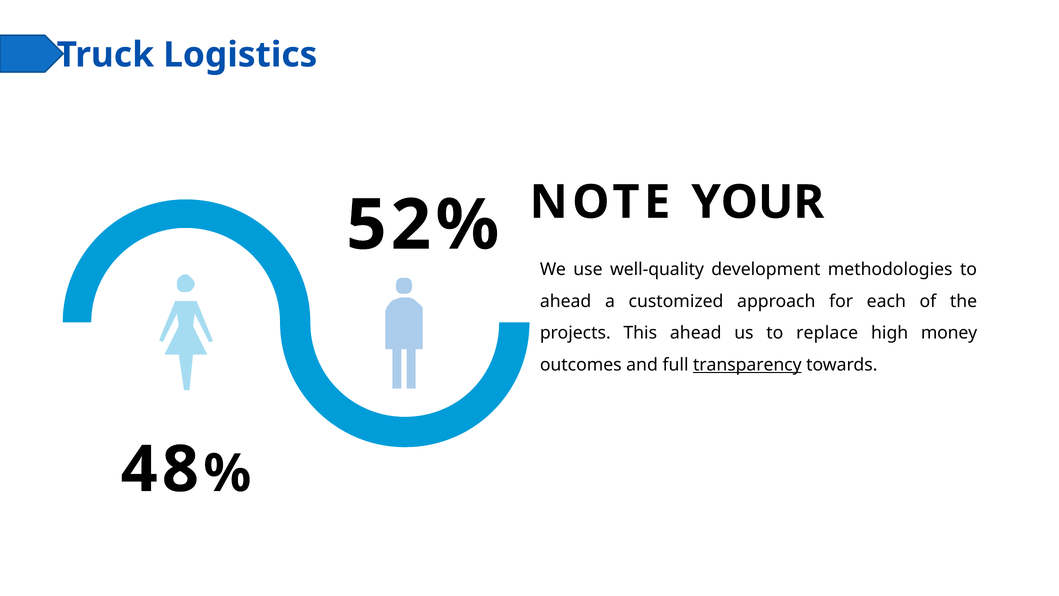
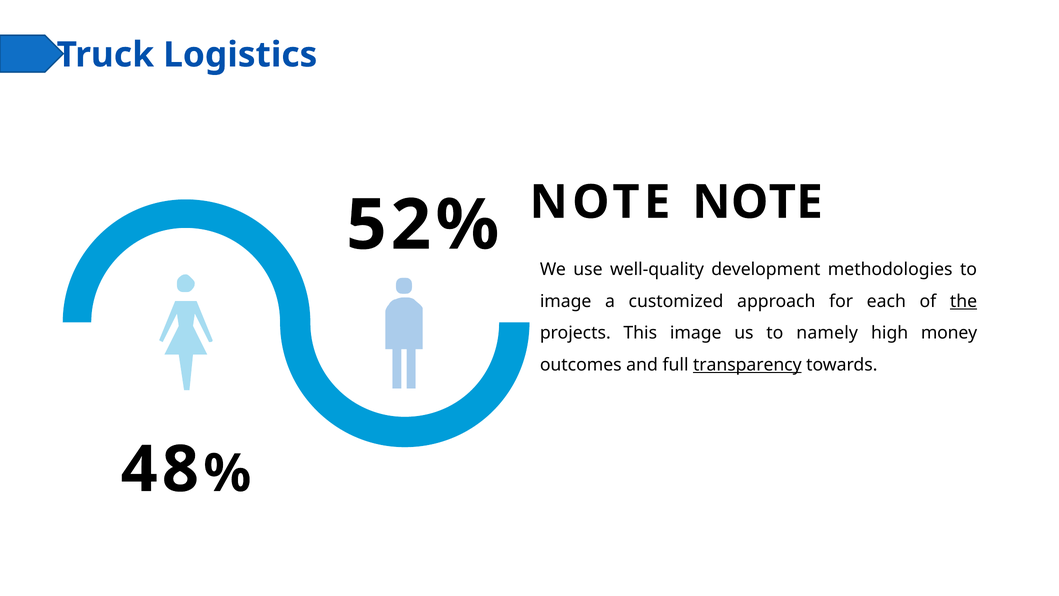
NOTE YOUR: YOUR -> NOTE (758, 202)
ahead: ahead -> image (566, 301)
the underline: none -> present (964, 301)
This ahead: ahead -> image (696, 333)
replace: replace -> namely (827, 333)
